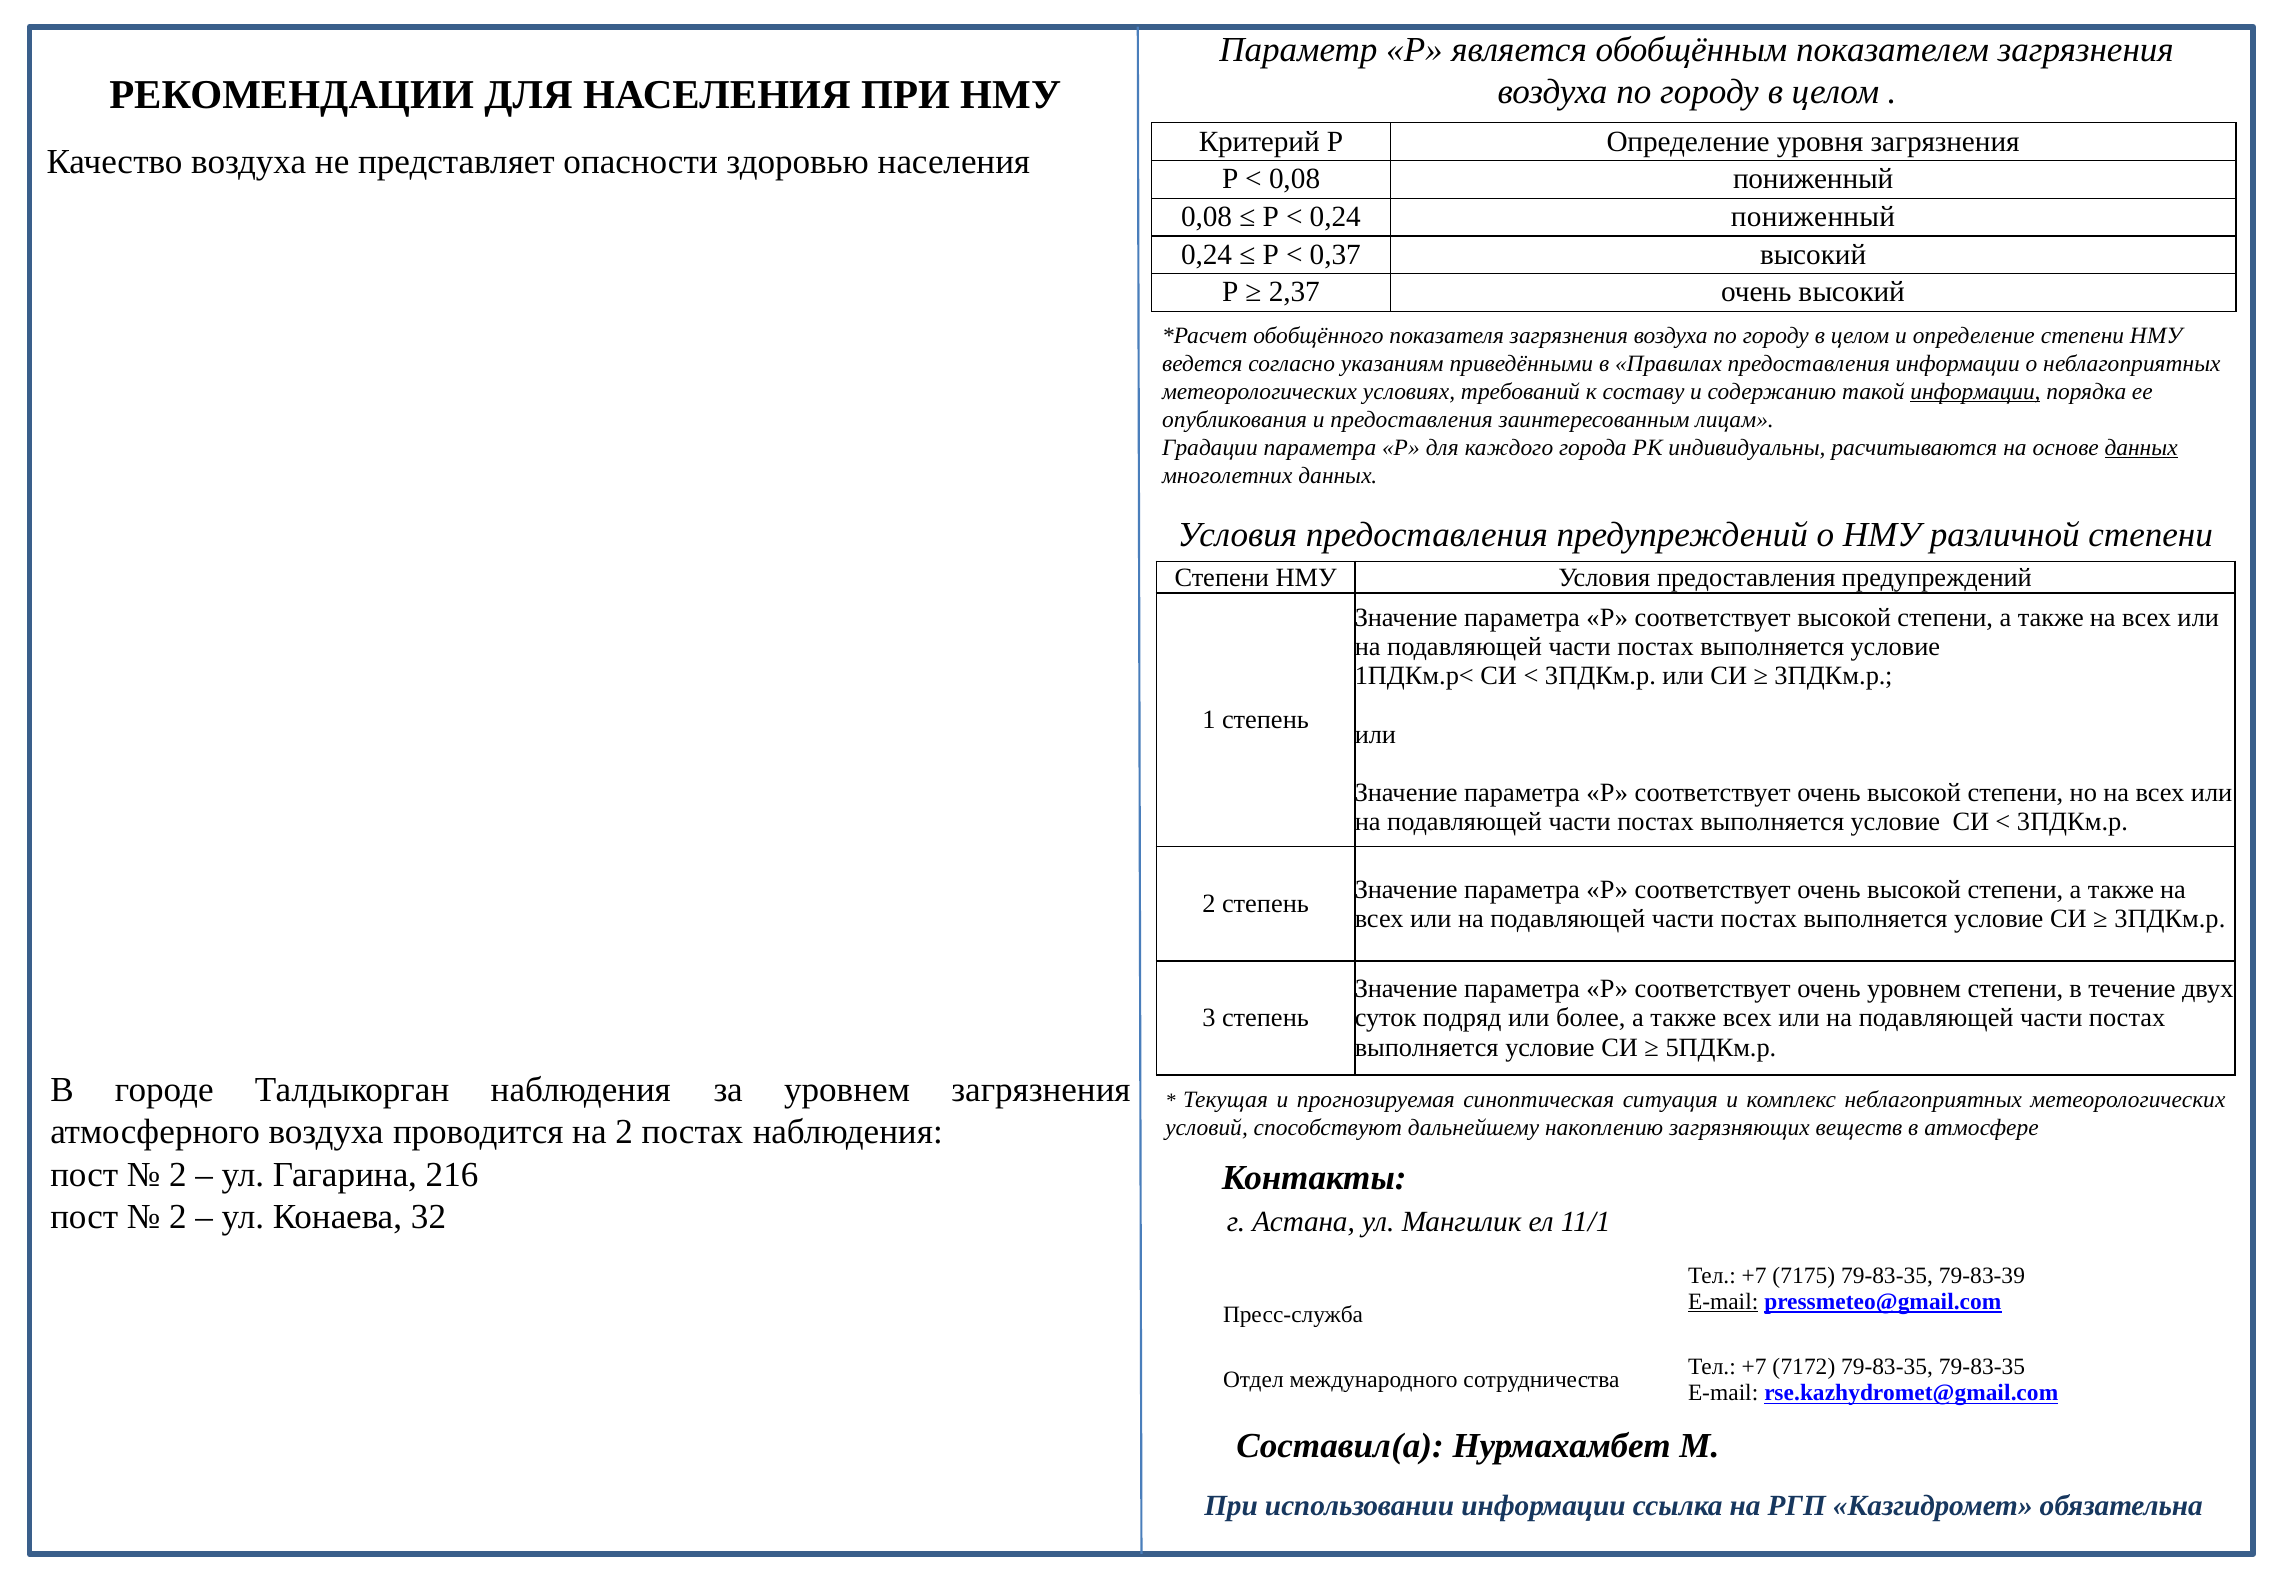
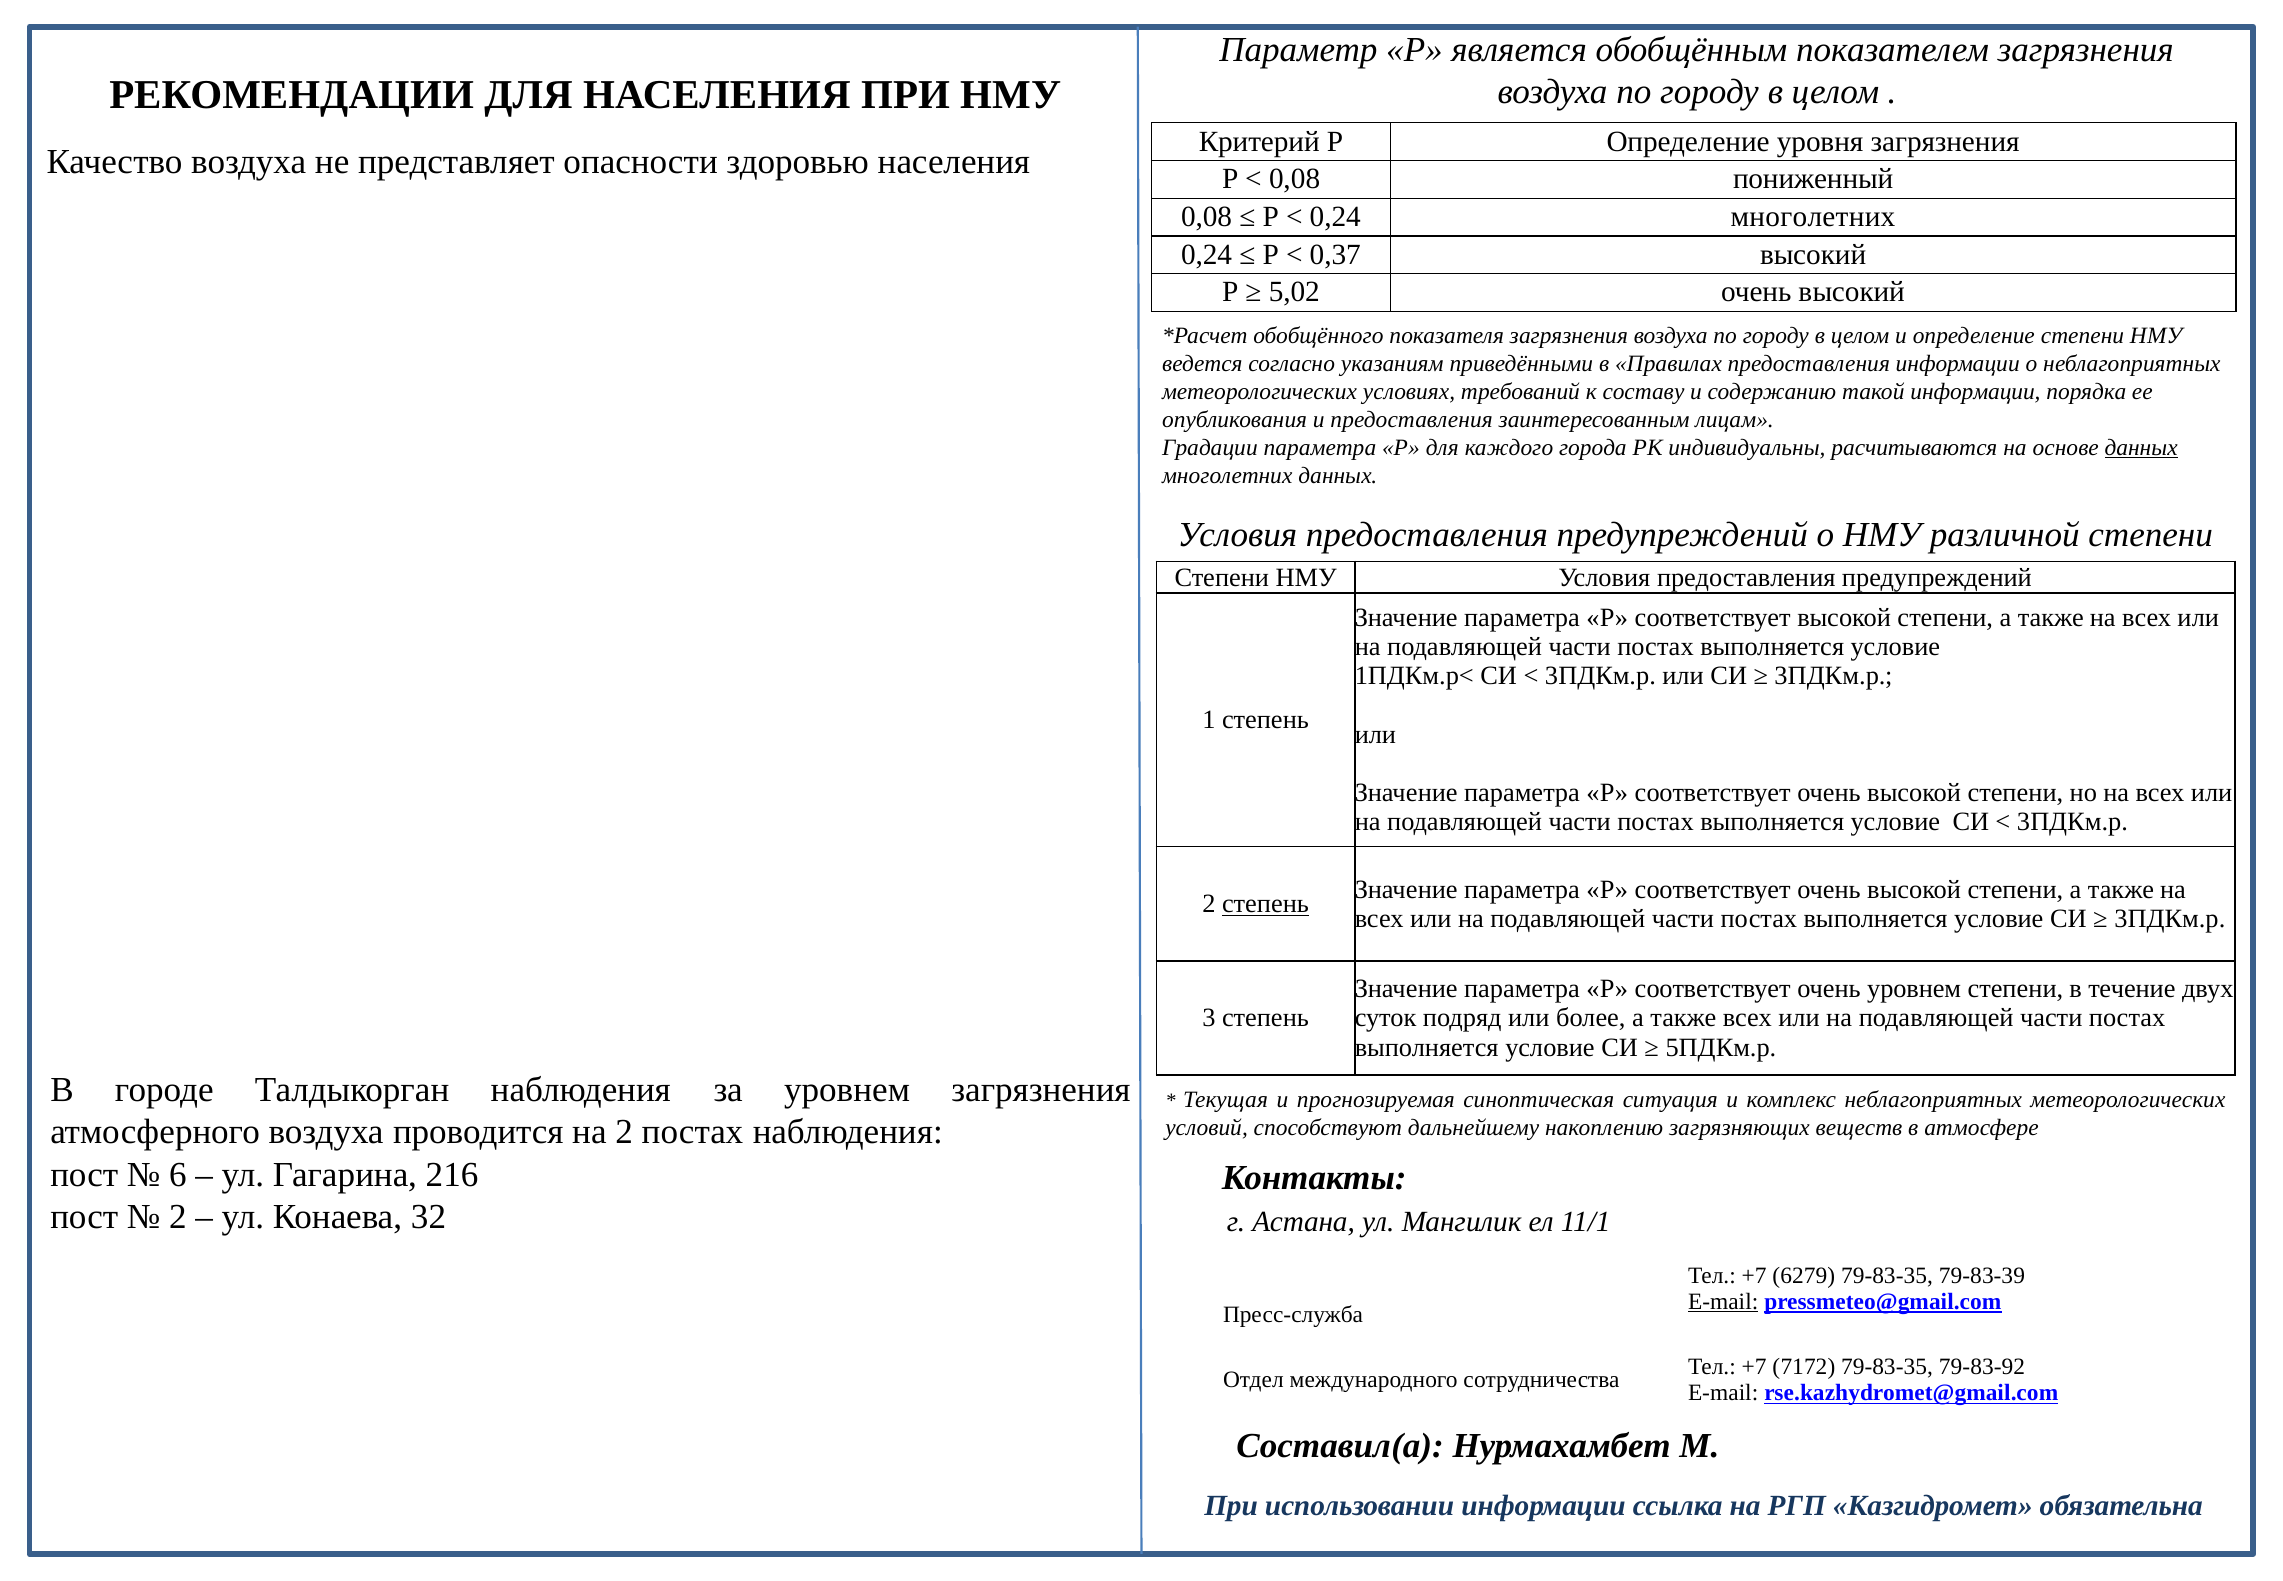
0,24 пониженный: пониженный -> многолетних (1813, 217)
2,37: 2,37 -> 5,02 (1294, 292)
информации underline: present -> none (1975, 391)
степень underline: none -> present (1265, 904)
2: 2 -> 6 (178, 1174)
7175: 7175 -> 6279 (1804, 1275)
79-83-35 79-83-35: 79-83-35 -> 79-83-92 (1982, 1366)
